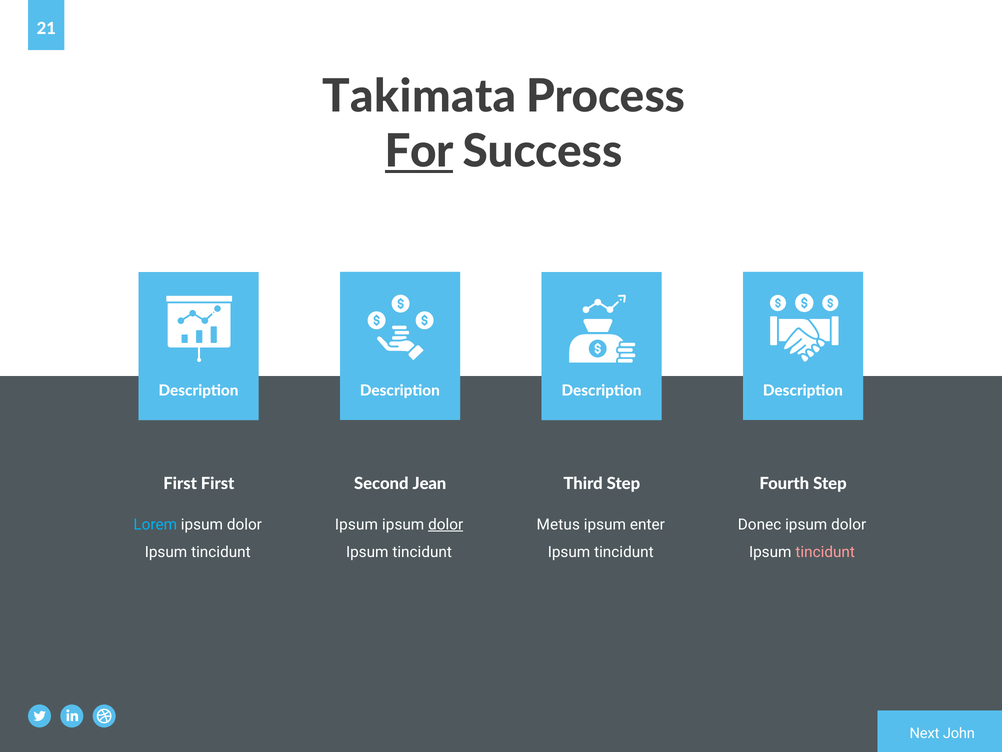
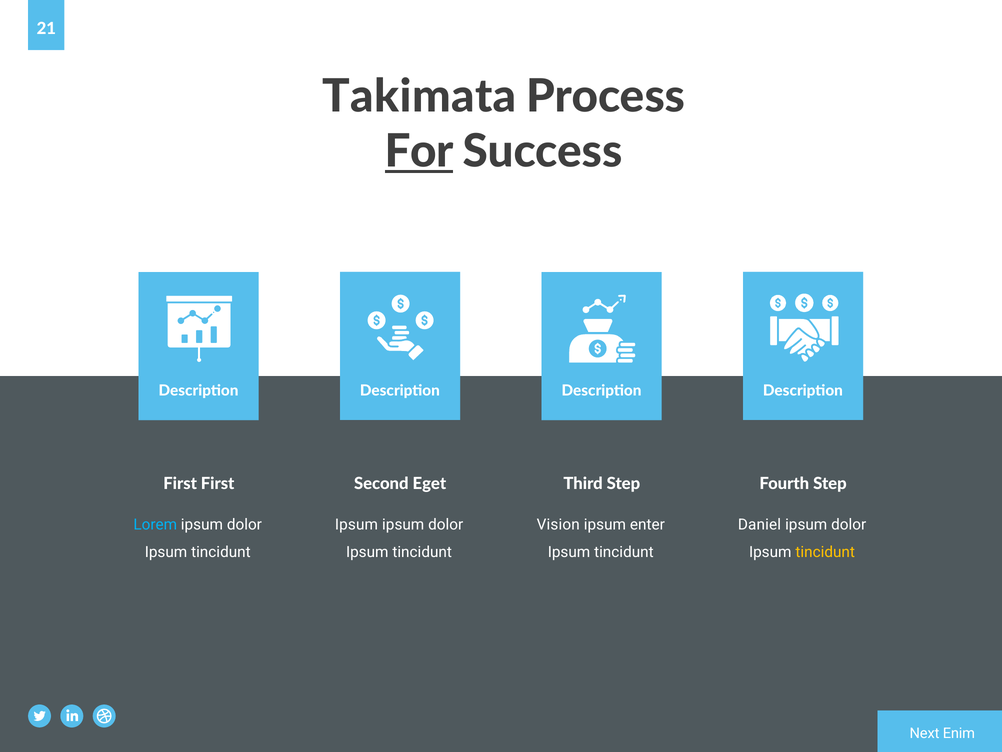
Jean: Jean -> Eget (429, 484)
dolor underline: present -> none (446, 524)
Metus: Metus -> Vision (558, 524)
Donec: Donec -> Daniel (759, 524)
tincidunt colour: pink -> yellow (825, 552)
John: John -> Enim (959, 733)
